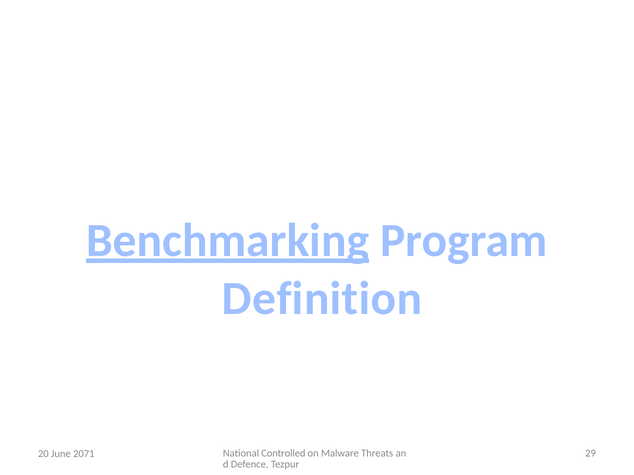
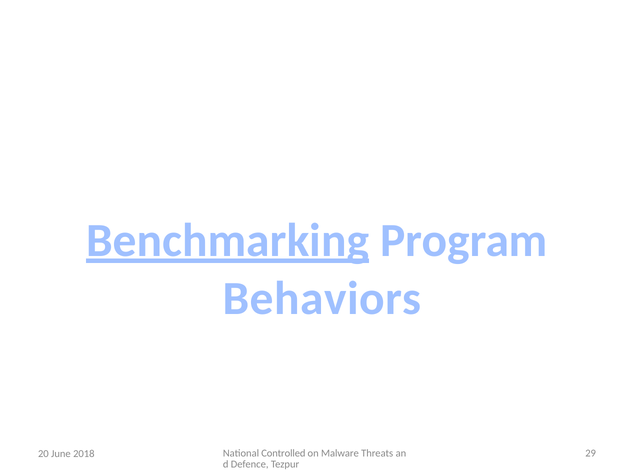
Definition: Definition -> Behaviors (322, 299)
2071: 2071 -> 2018 (84, 454)
